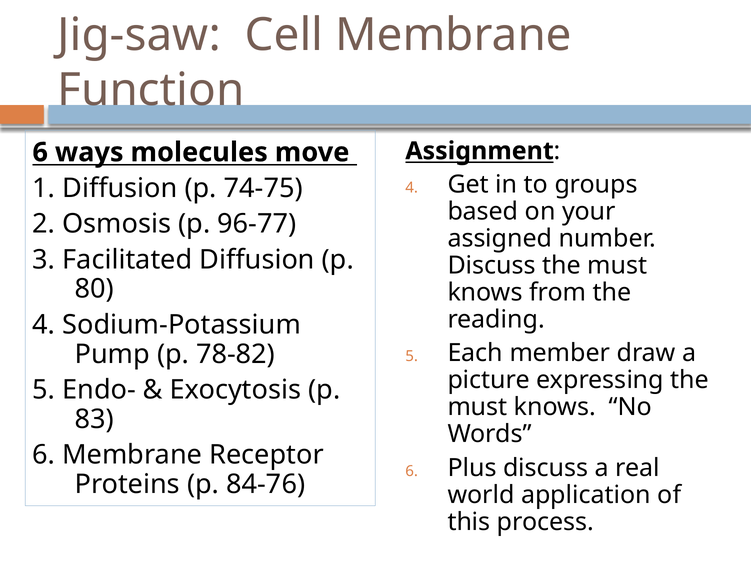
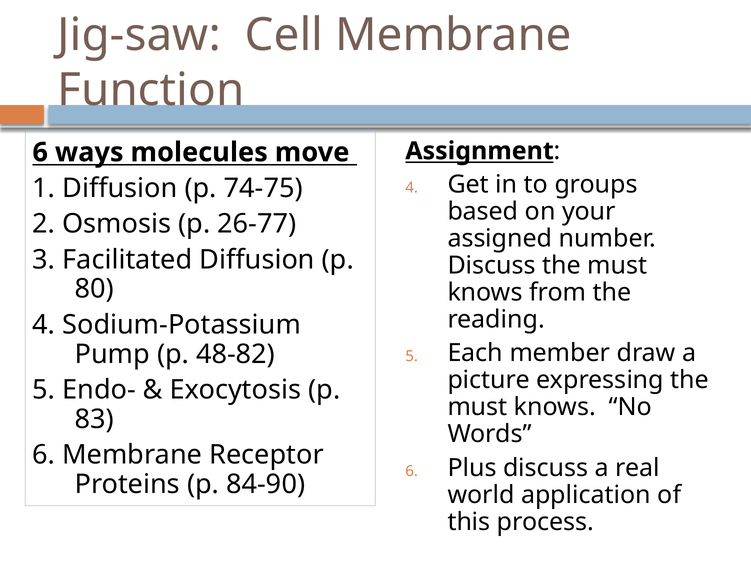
96-77: 96-77 -> 26-77 (257, 224)
78-82: 78-82 -> 48-82 (236, 354)
84-76: 84-76 -> 84-90 (266, 484)
